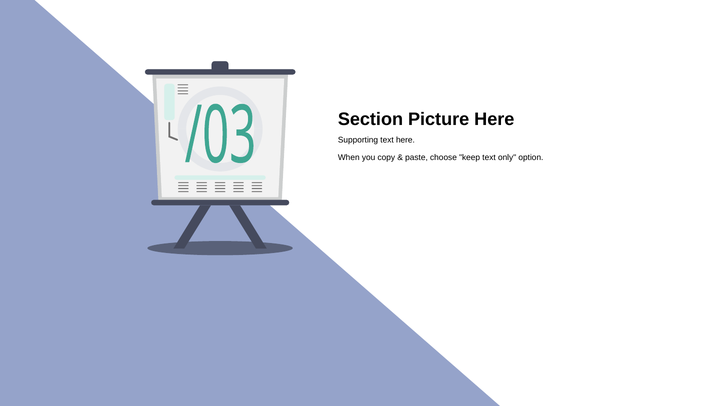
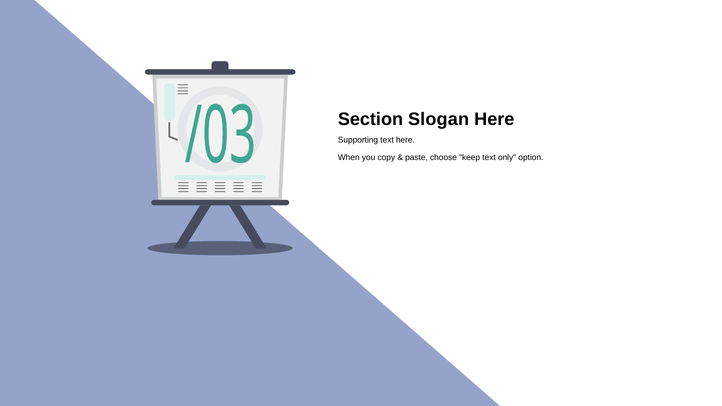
Picture: Picture -> Slogan (439, 119)
